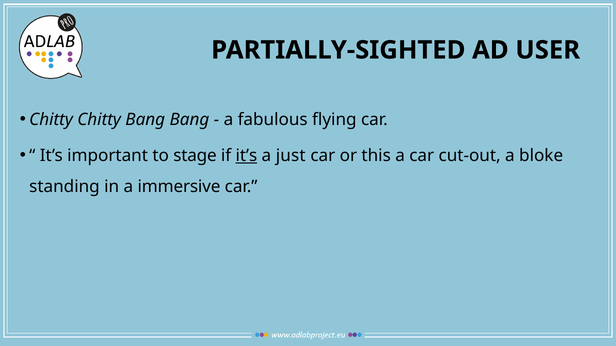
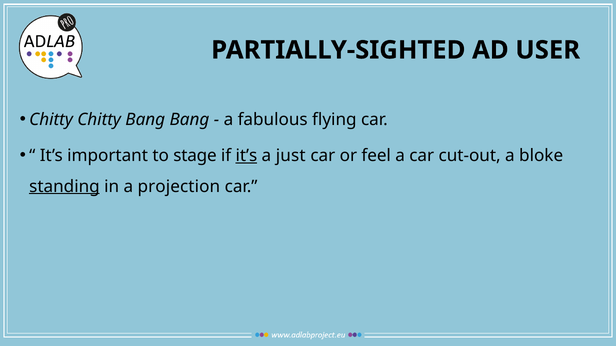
this: this -> feel (376, 156)
standing underline: none -> present (64, 187)
immersive: immersive -> projection (179, 187)
